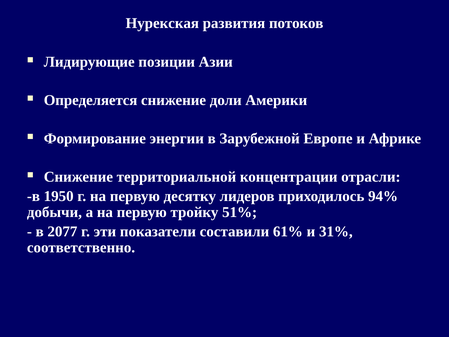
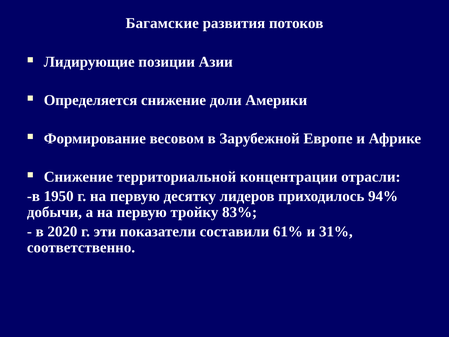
Нурекская: Нурекская -> Багамские (162, 23)
энергии: энергии -> весовом (177, 139)
51%: 51% -> 83% (240, 212)
2077: 2077 -> 2020 (62, 231)
